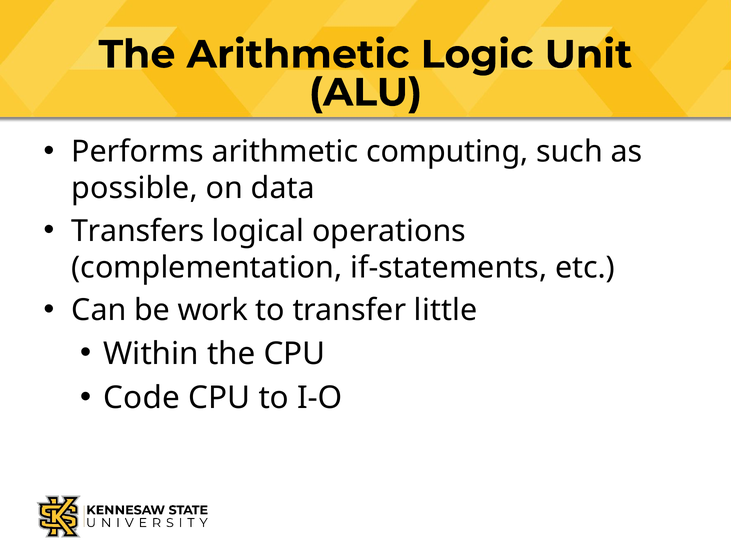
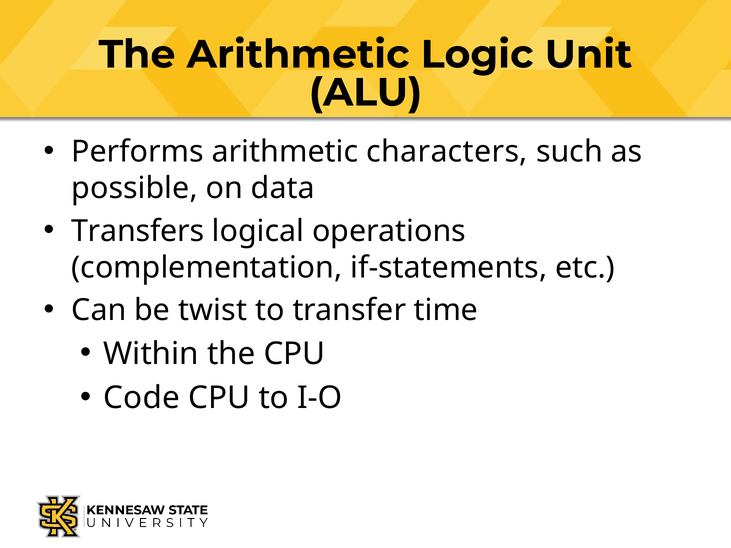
computing: computing -> characters (447, 152)
work: work -> twist (213, 310)
little: little -> time (446, 310)
